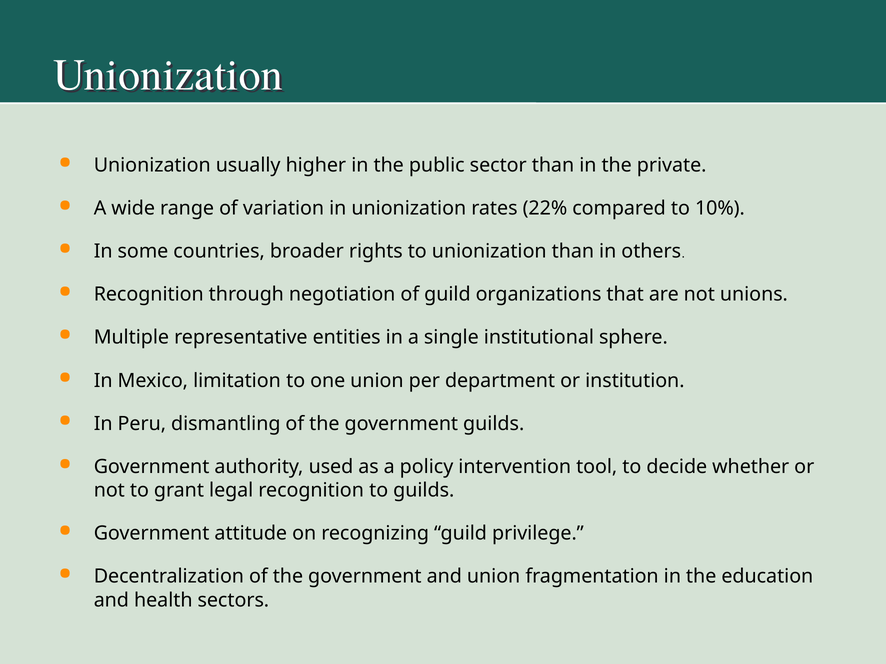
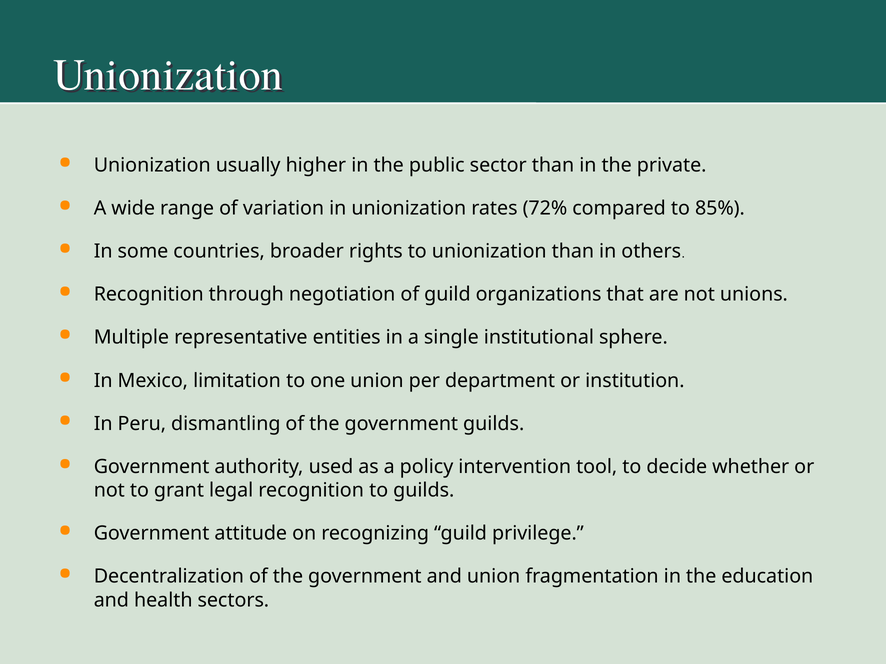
22%: 22% -> 72% (545, 208)
10%: 10% -> 85% (720, 208)
